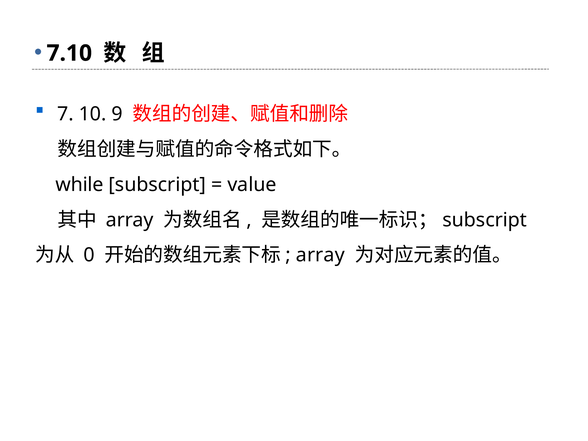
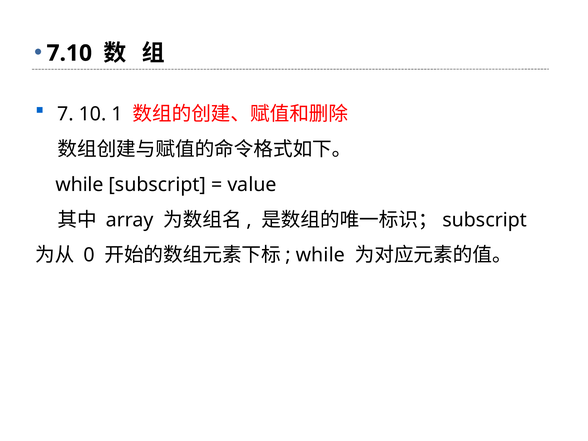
9: 9 -> 1 (117, 114)
array: array -> while (320, 255)
